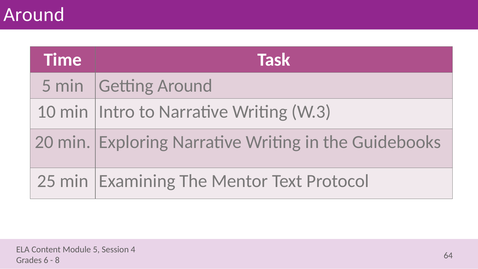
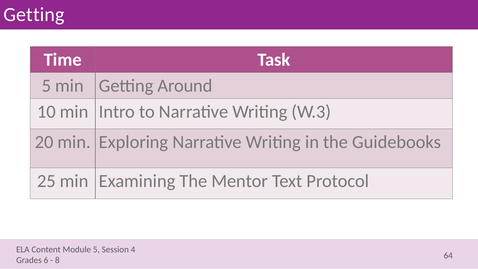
Around: Around -> Getting (34, 15)
